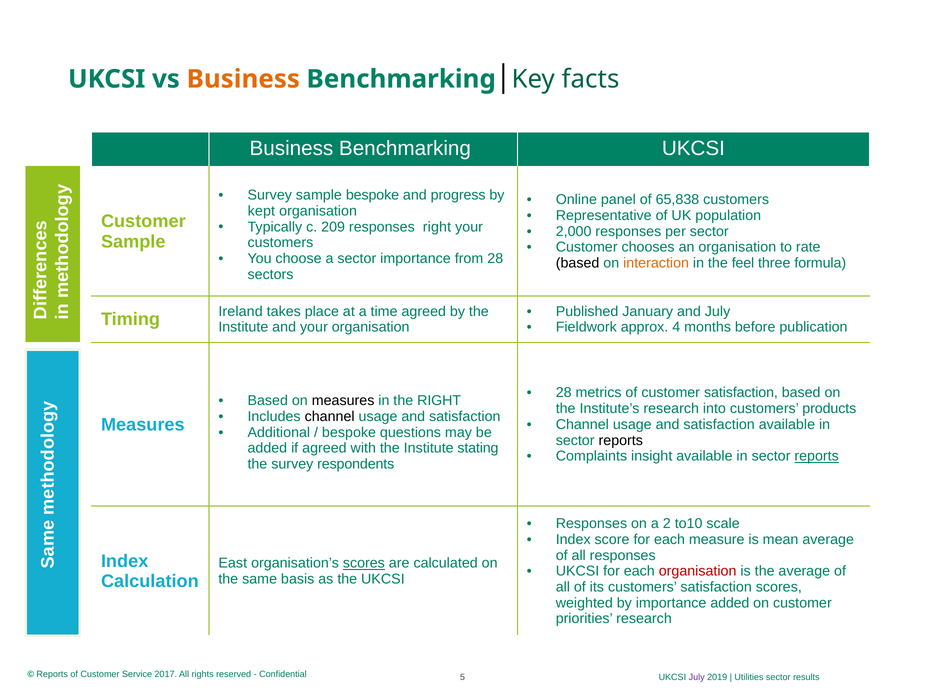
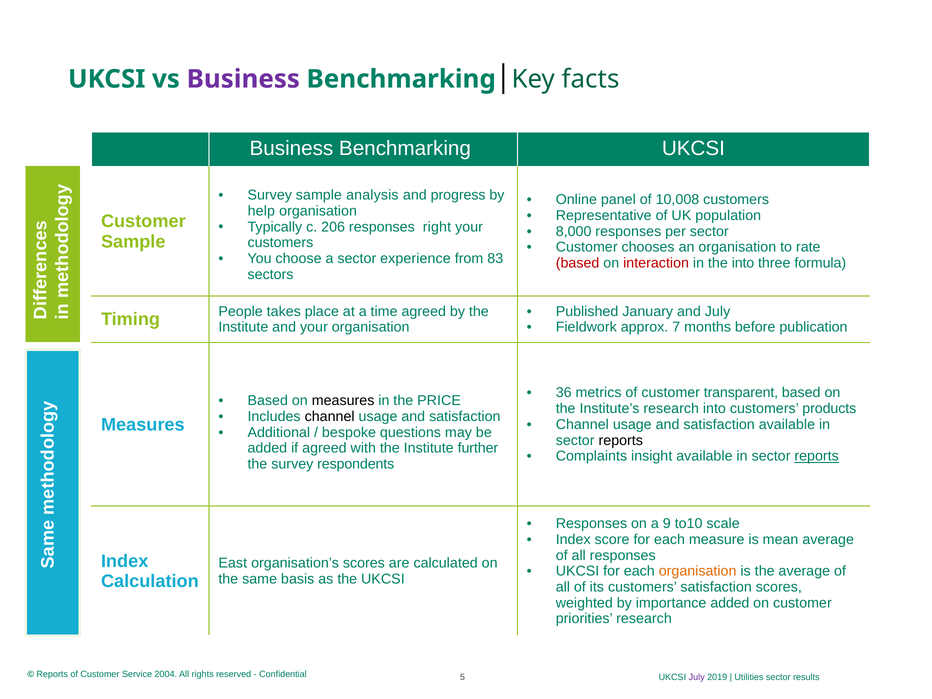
Business colour: orange -> purple (243, 79)
sample bespoke: bespoke -> analysis (372, 195)
65,838: 65,838 -> 10,008 (677, 200)
kept: kept -> help (261, 211)
209: 209 -> 206 (333, 227)
2,000: 2,000 -> 8,000 (574, 231)
sector importance: importance -> experience (415, 259)
from 28: 28 -> 83 (495, 259)
based colour: black -> red (578, 263)
interaction colour: orange -> red (656, 263)
the feel: feel -> into (743, 263)
Ireland: Ireland -> People (241, 311)
4: 4 -> 7 (676, 327)
28: 28 -> 36 (564, 393)
customer satisfaction: satisfaction -> transparent (741, 393)
the RIGHT: RIGHT -> PRICE (439, 401)
stating: stating -> further (478, 448)
2: 2 -> 9 (667, 524)
scores underline: present -> none (364, 563)
organisation colour: red -> orange (698, 571)
2017: 2017 -> 2004 (166, 674)
